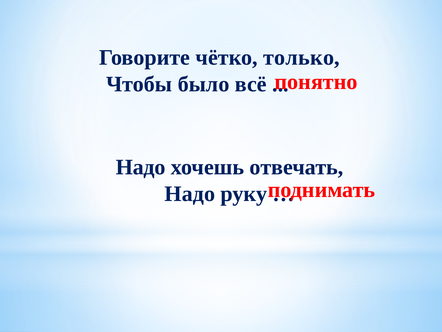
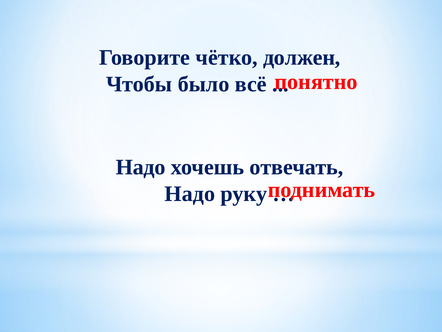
только: только -> должен (302, 57)
